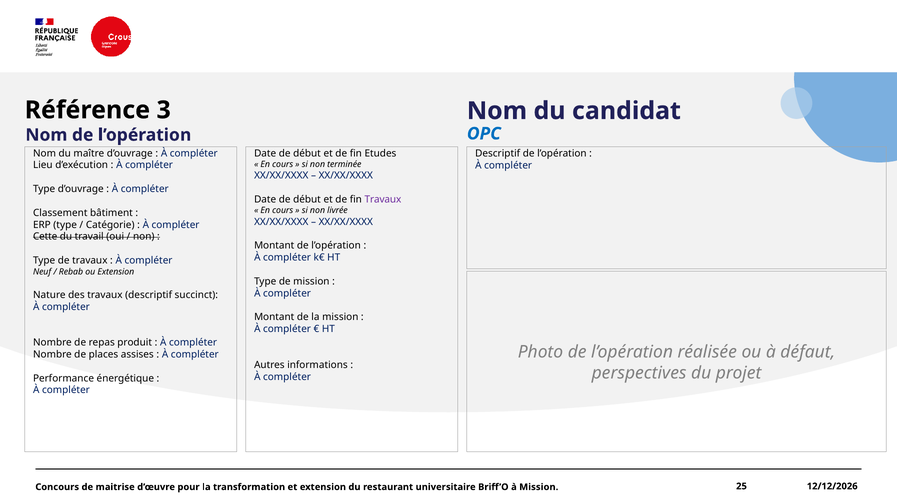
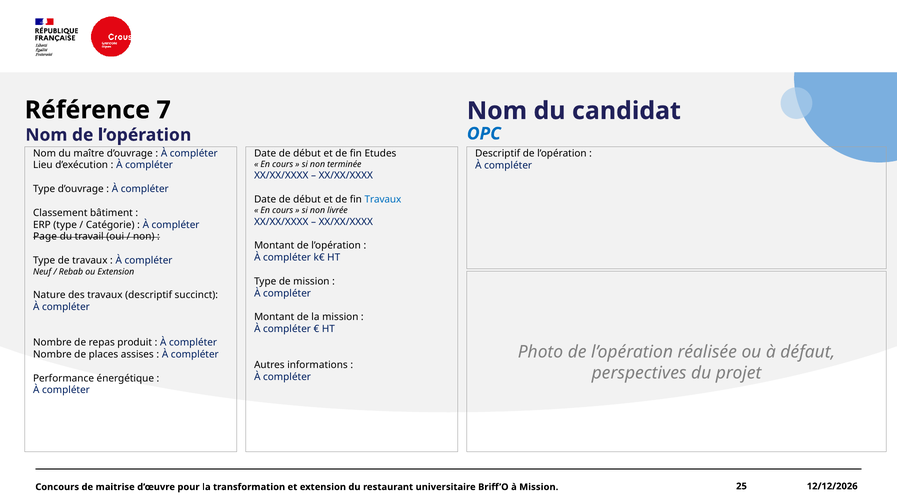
3: 3 -> 7 (164, 110)
Travaux colour: purple -> blue (383, 200)
Cette: Cette -> Page (45, 237)
